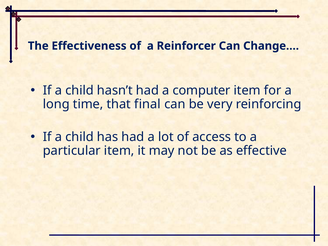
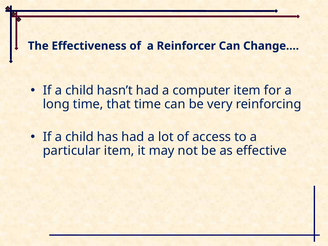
that final: final -> time (148, 104)
